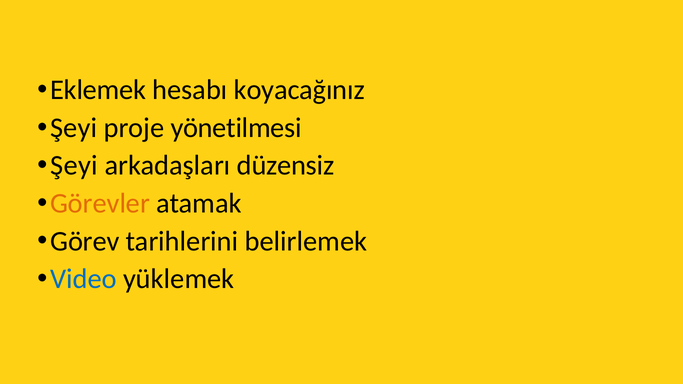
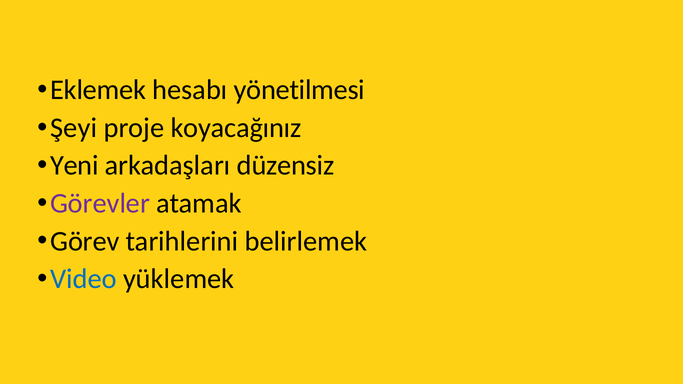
koyacağınız: koyacağınız -> yönetilmesi (299, 90)
yönetilmesi: yönetilmesi -> koyacağınız (236, 128)
Şeyi: Şeyi -> Yeni (74, 166)
Görevler colour: orange -> purple (100, 203)
